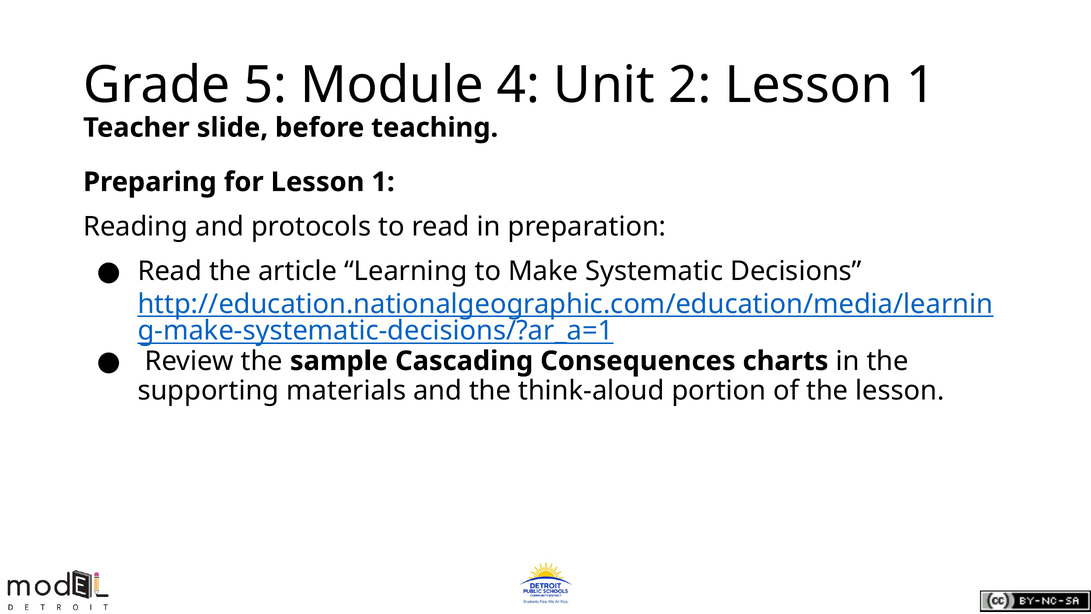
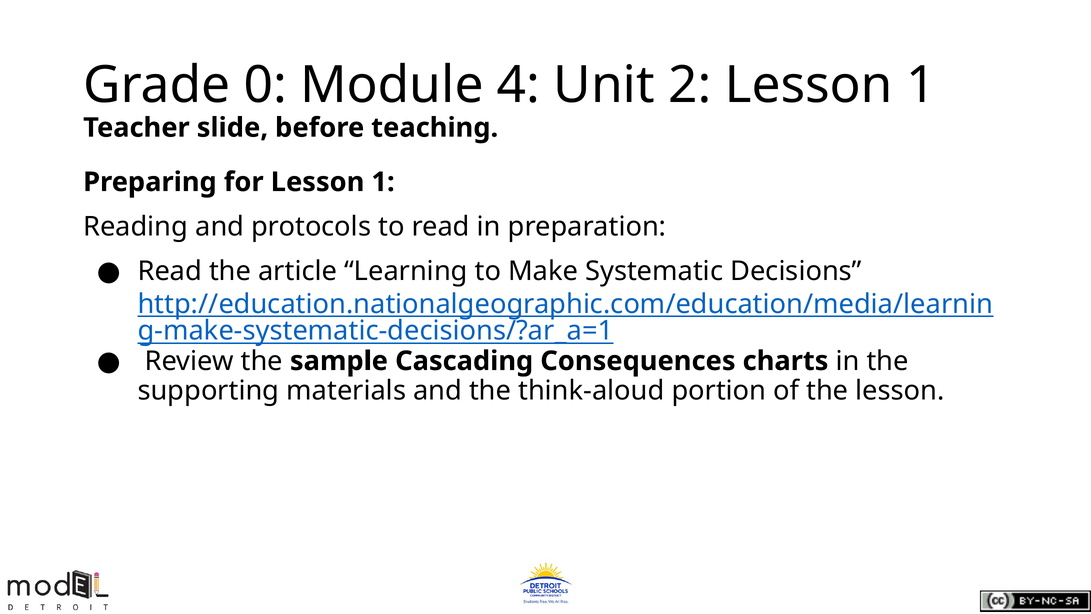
5: 5 -> 0 (265, 85)
